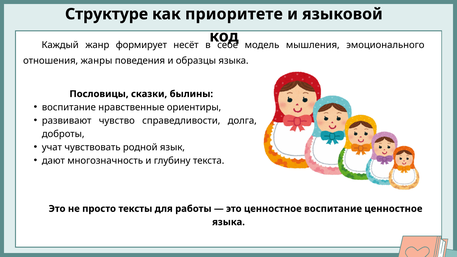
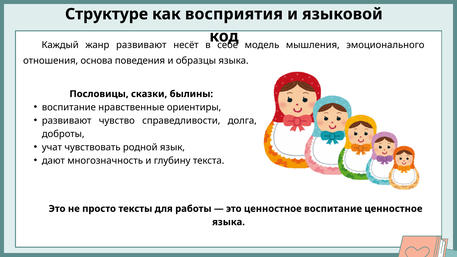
приоритете: приоритете -> восприятия (234, 14)
жанр формирует: формирует -> развивают (141, 45)
жанры: жанры -> основа (97, 61)
